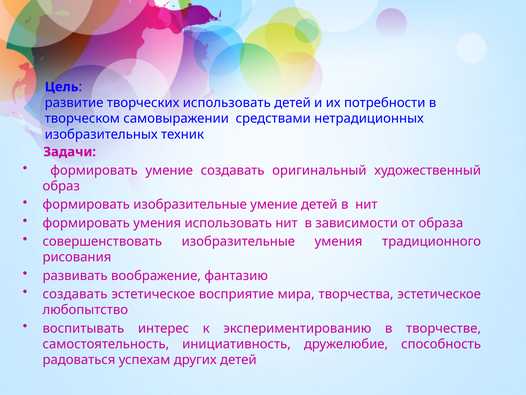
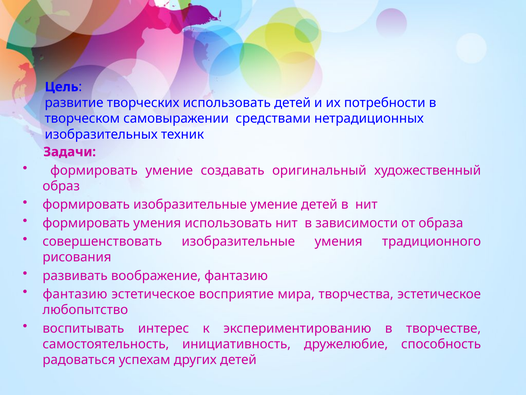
создавать: создавать -> фантазию (75, 294)
